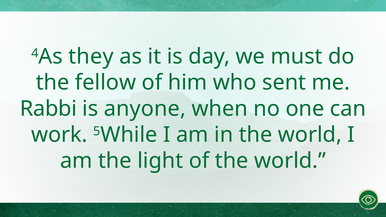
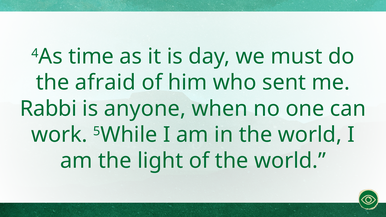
they: they -> time (91, 57)
fellow: fellow -> afraid (105, 83)
